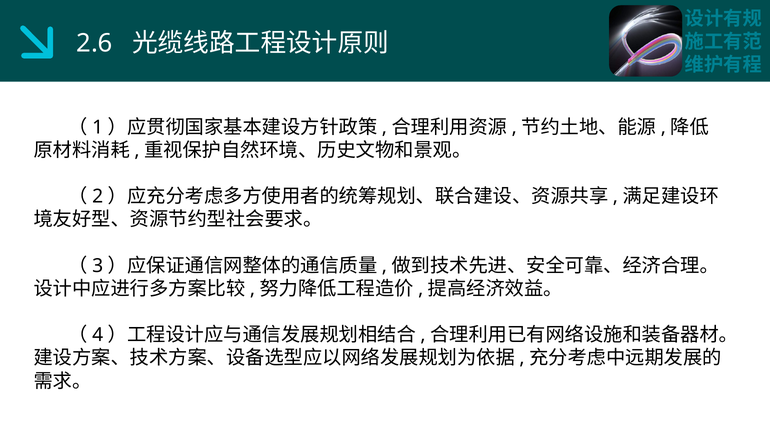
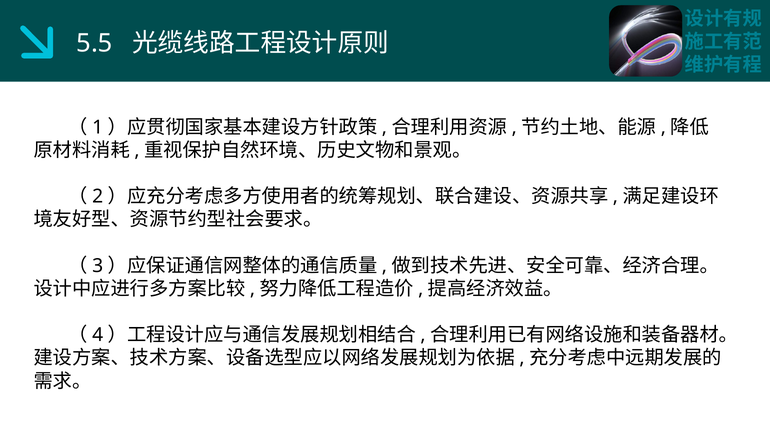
2.6: 2.6 -> 5.5 (95, 44)
